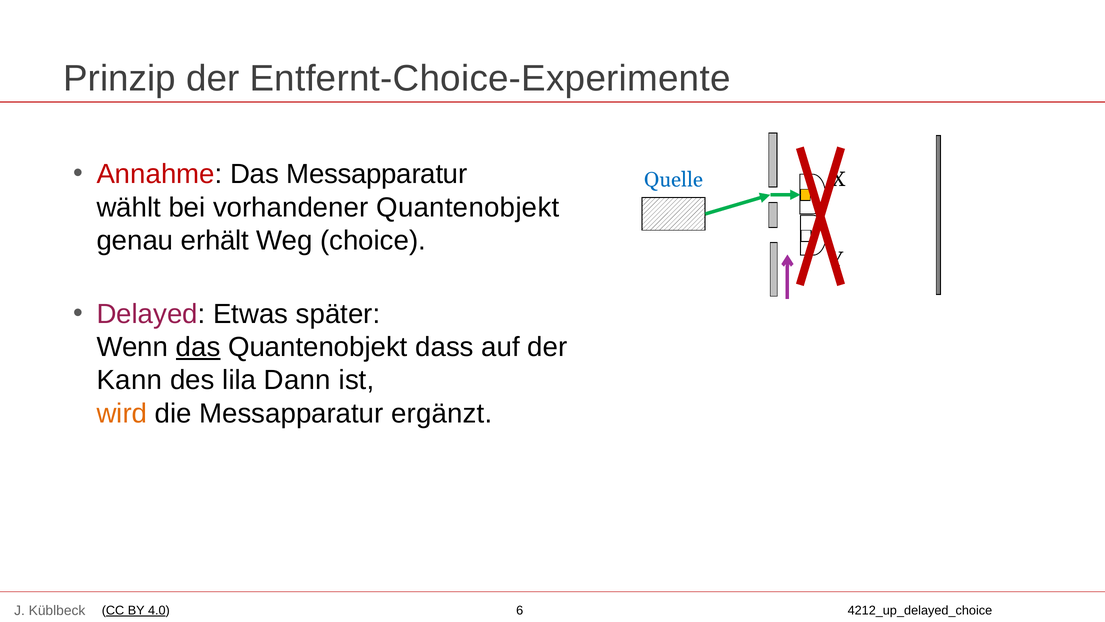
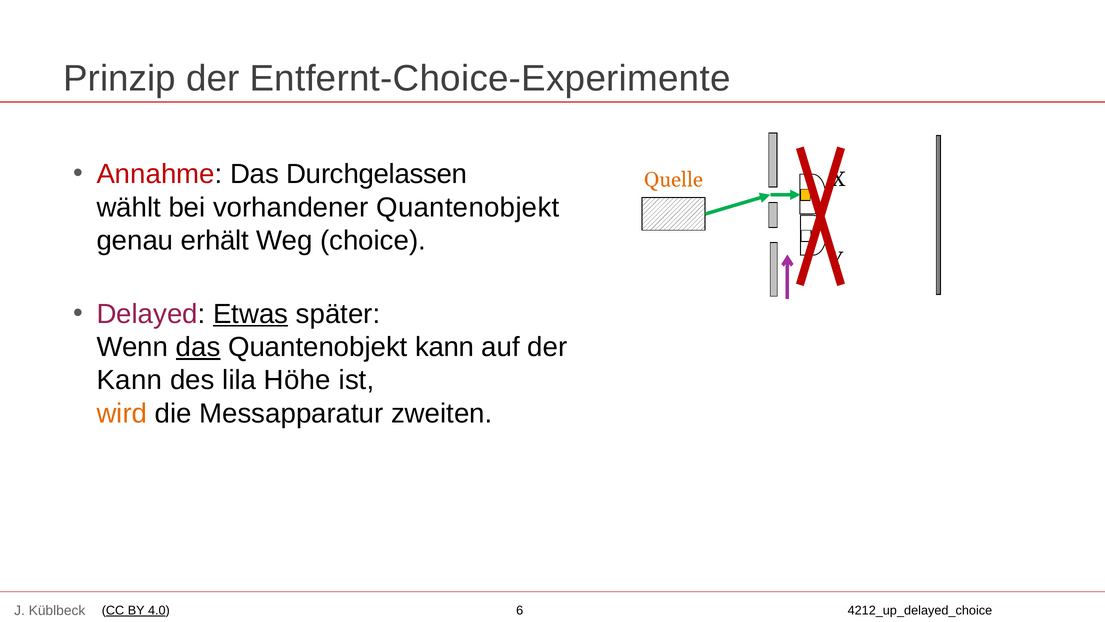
Das Messapparatur: Messapparatur -> Durchgelassen (377, 174)
Quelle colour: blue -> orange (674, 180)
Etwas underline: none -> present (251, 314)
Quantenobjekt dass: dass -> kann (445, 347)
Dann: Dann -> Höhe (297, 380)
ergänzt: ergänzt -> zweiten (442, 413)
